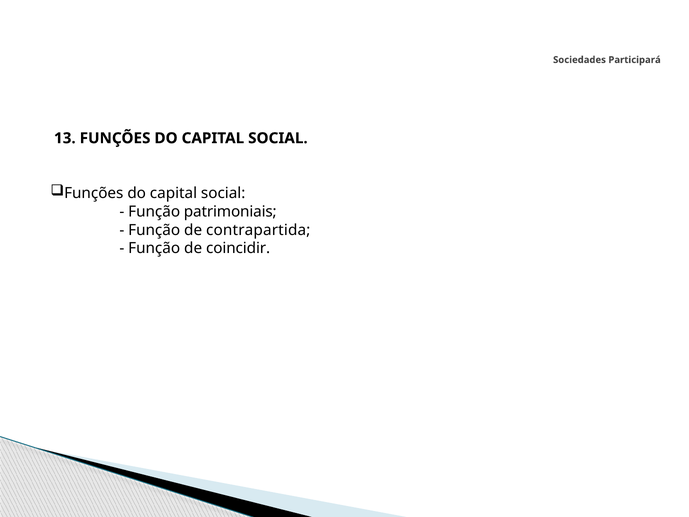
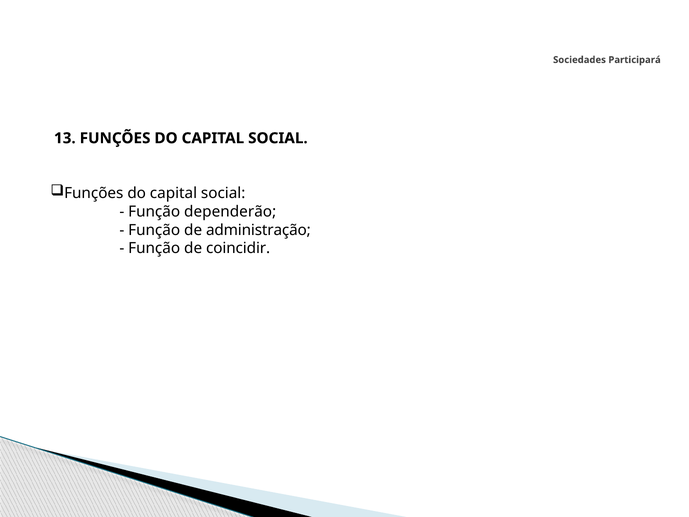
patrimoniais: patrimoniais -> dependerão (230, 212)
contrapartida: contrapartida -> administração (258, 230)
